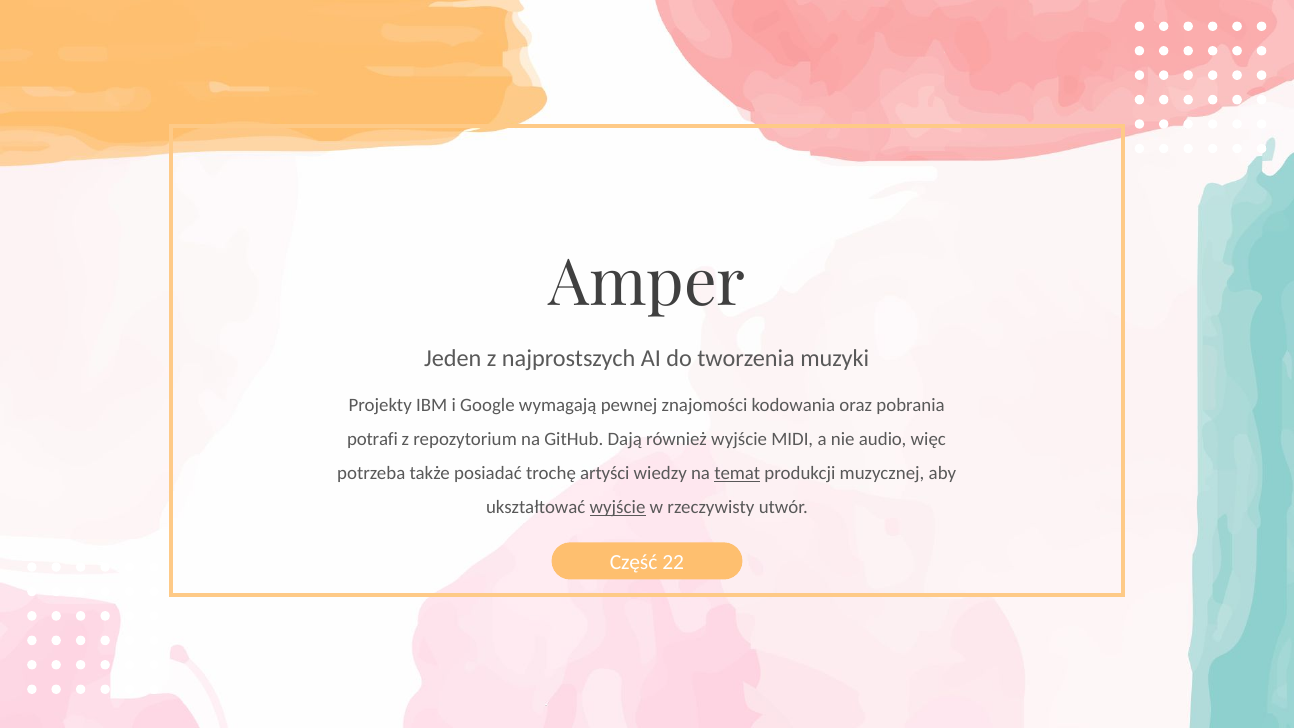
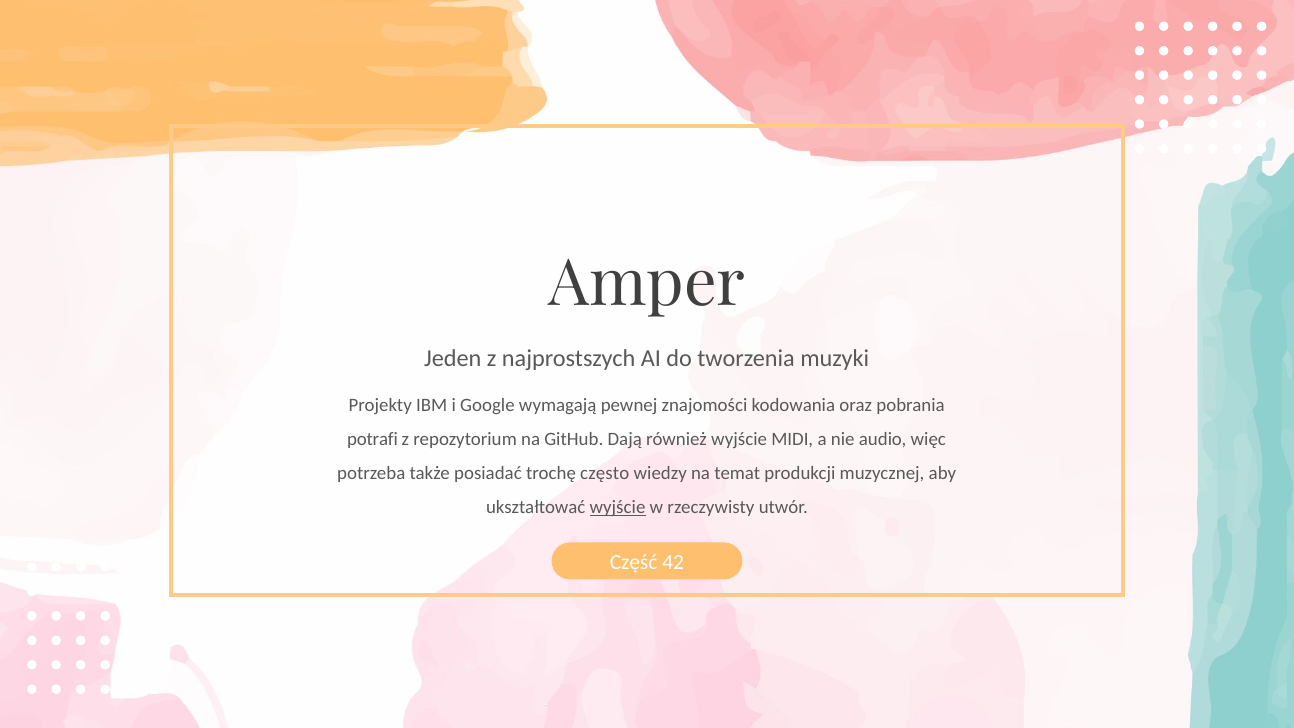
artyści: artyści -> często (605, 474)
temat underline: present -> none (737, 474)
22: 22 -> 42 (673, 562)
